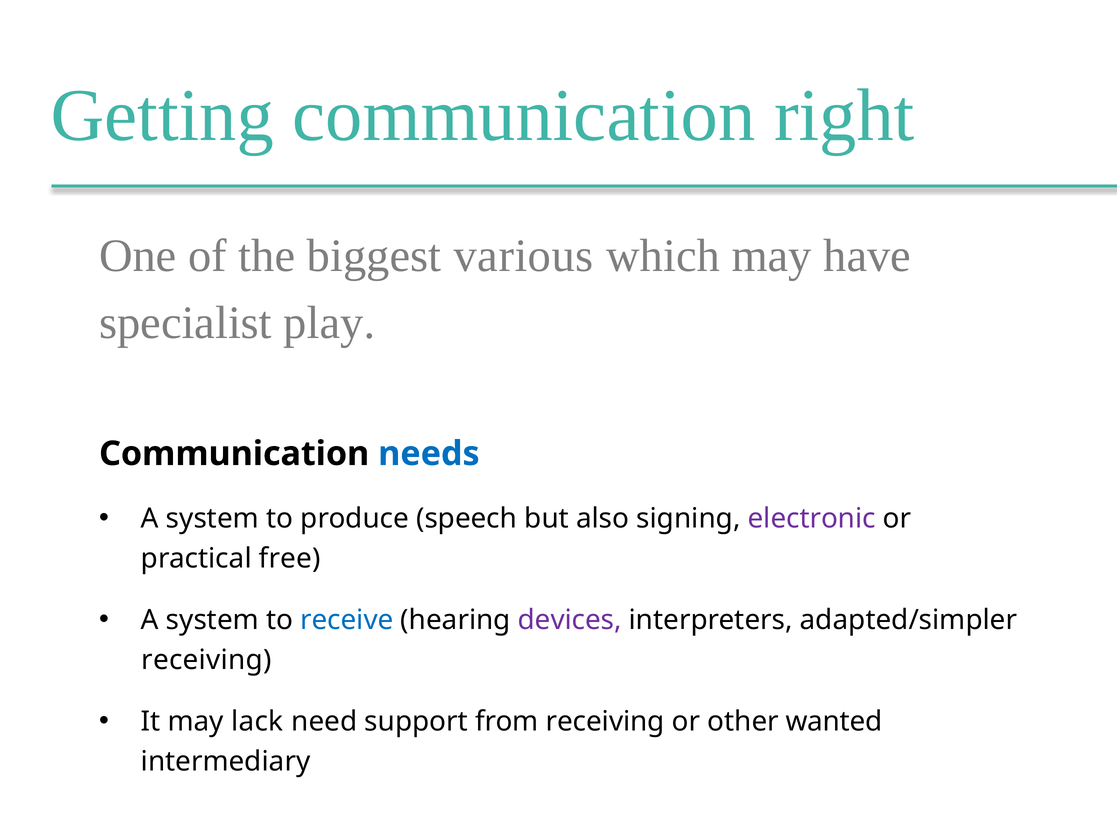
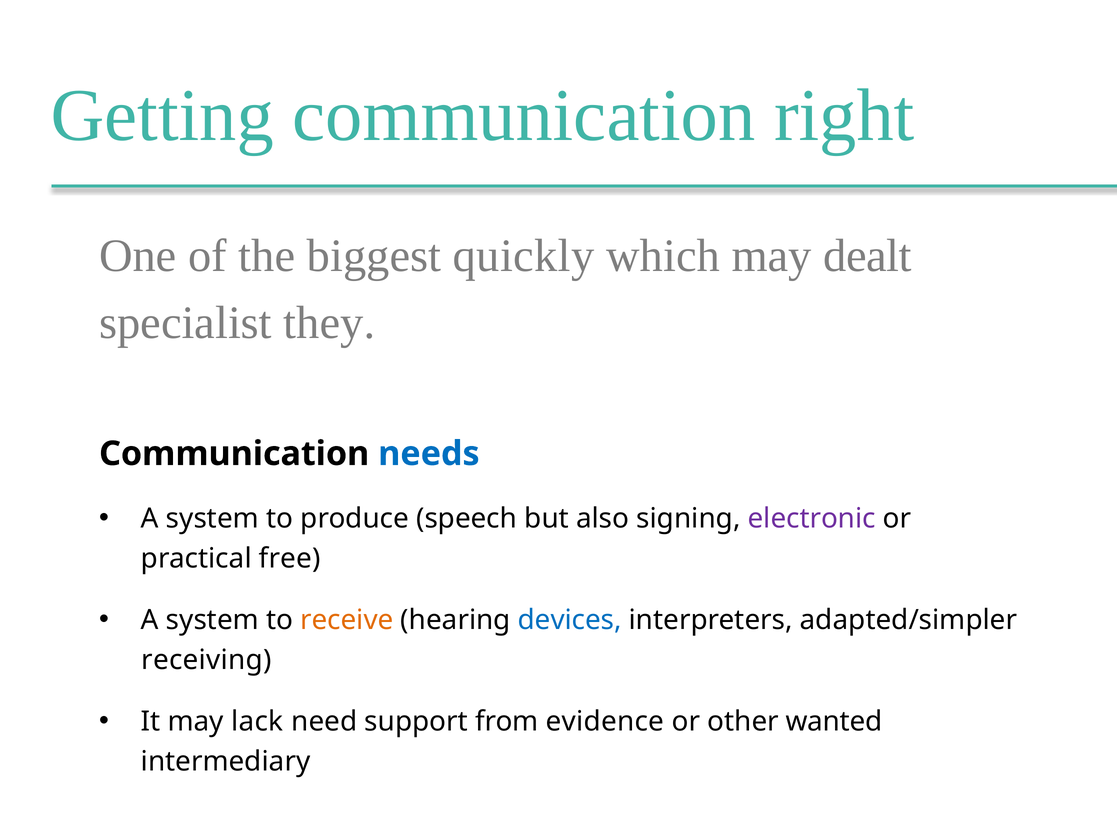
various: various -> quickly (524, 256)
have: have -> dealt (867, 256)
play: play -> they (329, 323)
receive colour: blue -> orange (347, 620)
devices colour: purple -> blue (570, 620)
from receiving: receiving -> evidence (605, 721)
